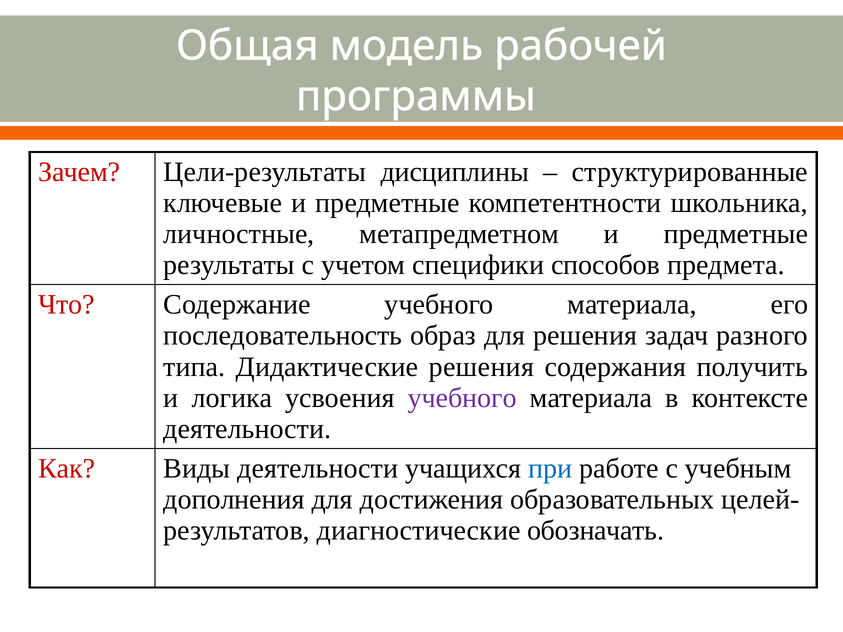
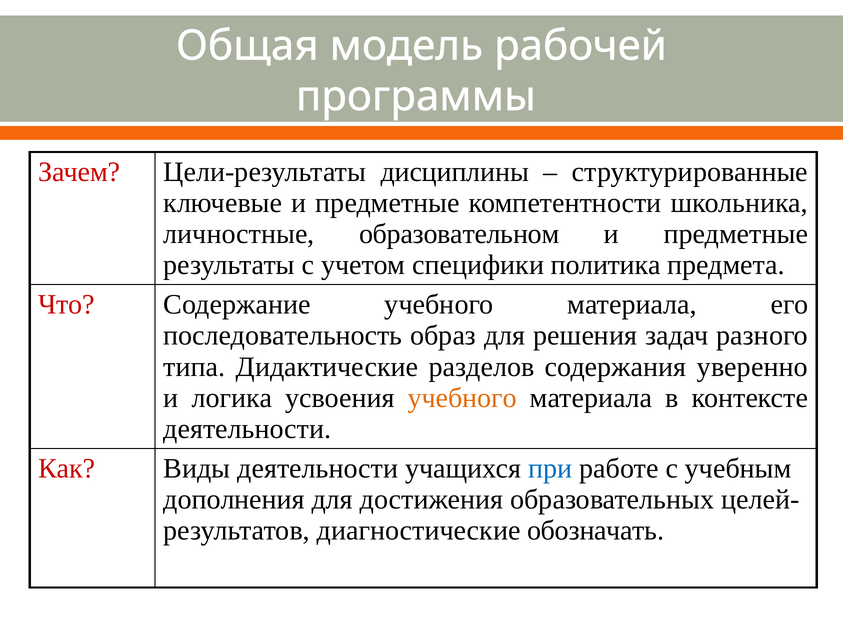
метапредметном: метапредметном -> образовательном (459, 234)
способов: способов -> политика (606, 265)
Дидактические решения: решения -> разделов (482, 367)
получить: получить -> уверенно (752, 367)
учебного colour: purple -> orange (462, 398)
